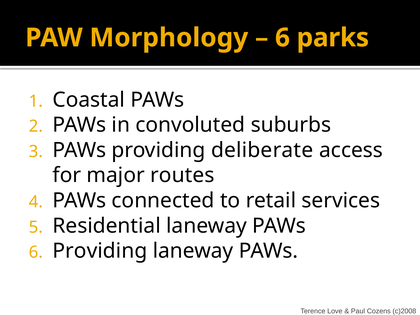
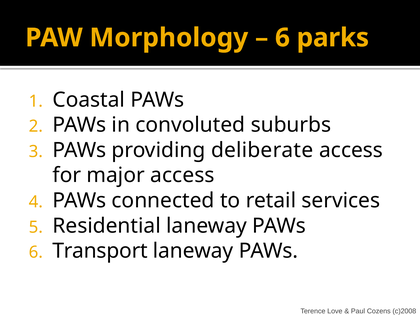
major routes: routes -> access (182, 175)
6 Providing: Providing -> Transport (100, 251)
